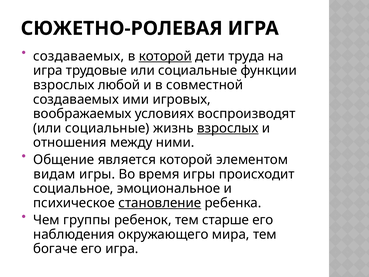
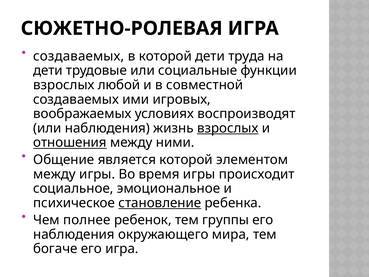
которой underline: present -> none (165, 56)
игра: игра -> дети (48, 71)
социальные: социальные -> наблюдения (107, 128)
отношения underline: none -> present (70, 142)
видам: видам -> между (54, 174)
группы: группы -> полнее (87, 220)
старше: старше -> группы (226, 220)
